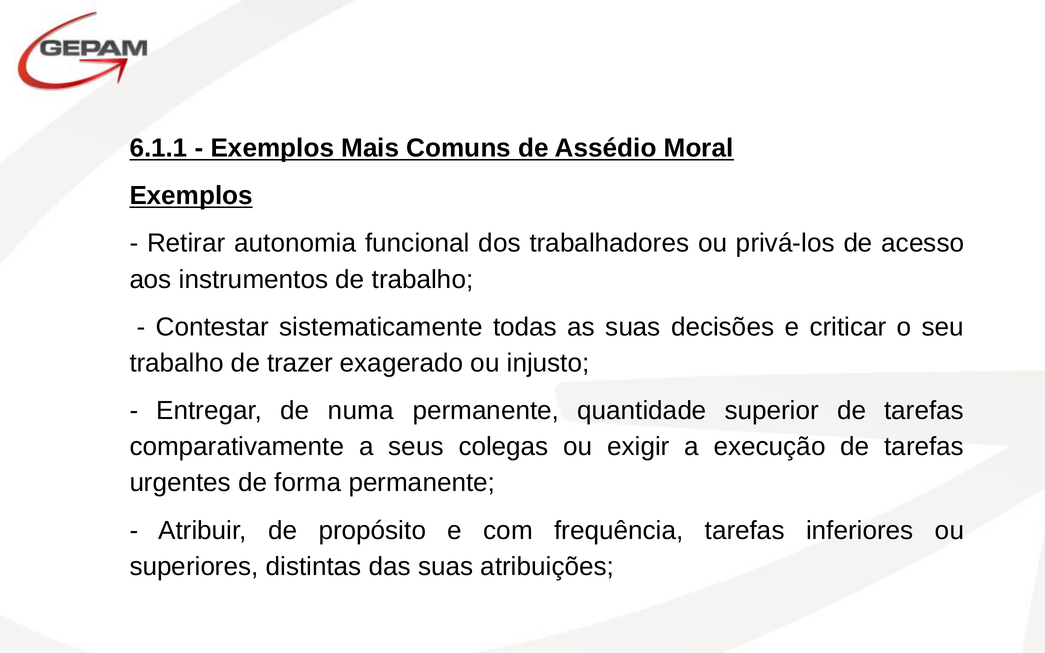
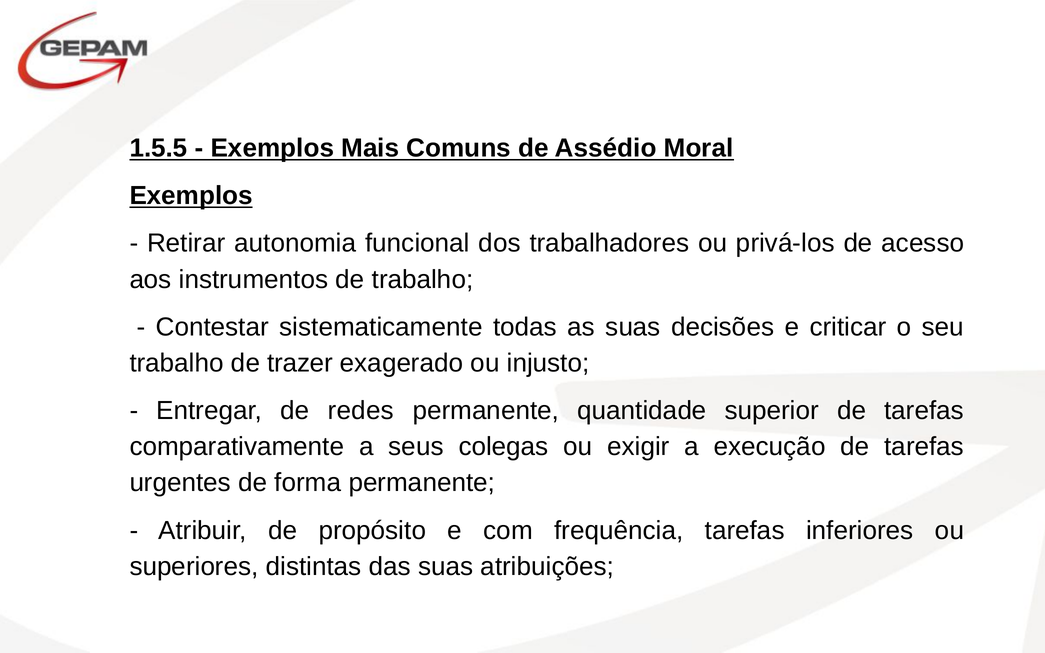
6.1.1: 6.1.1 -> 1.5.5 (159, 148)
numa: numa -> redes (361, 411)
